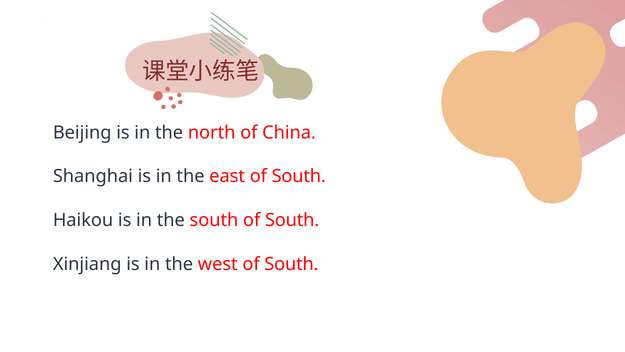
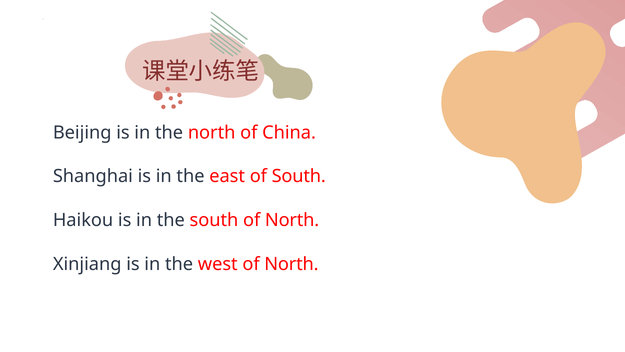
south of South: South -> North (292, 220)
west of South: South -> North (291, 264)
